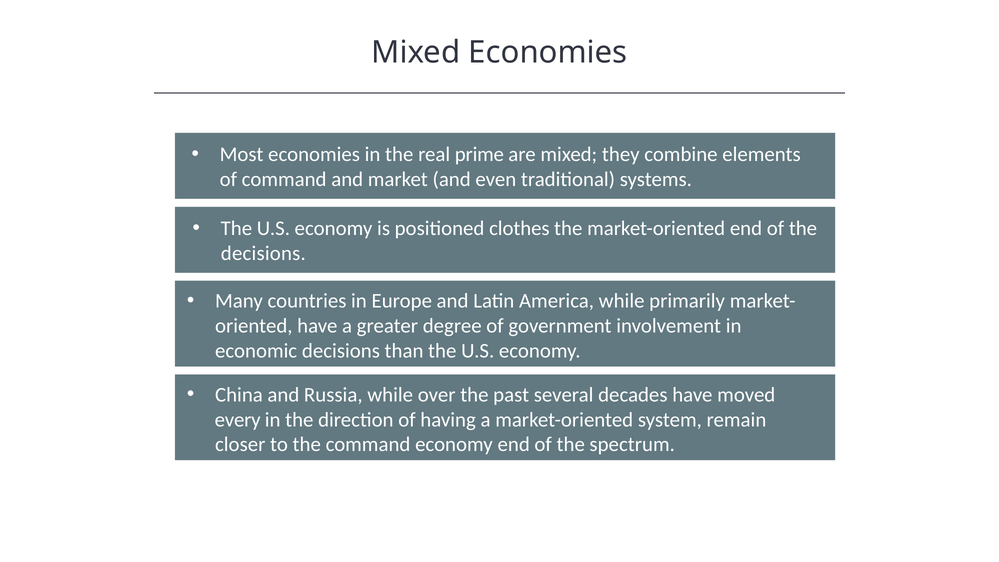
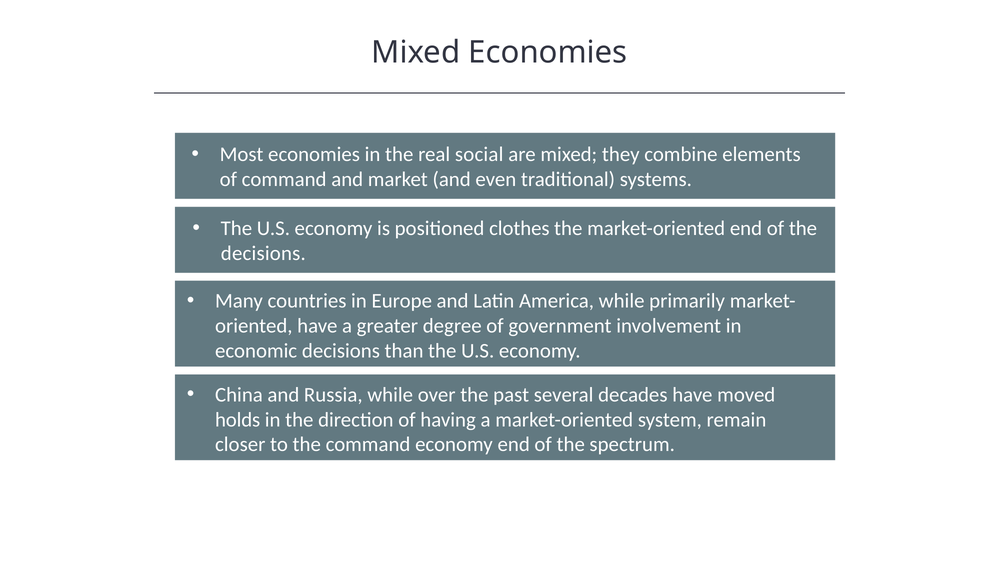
prime: prime -> social (479, 154)
every: every -> holds (238, 420)
